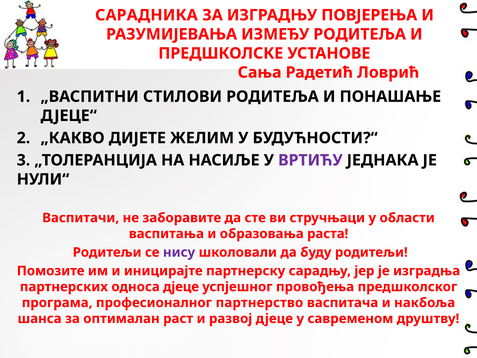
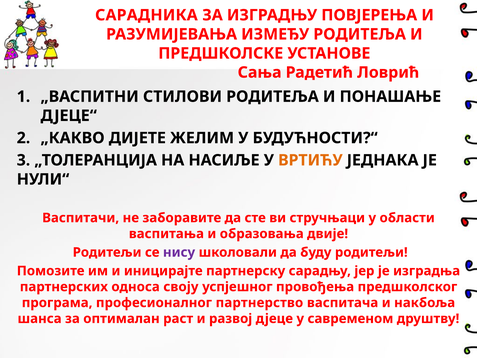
ВРТИЋУ colour: purple -> orange (310, 160)
раста: раста -> двије (328, 234)
односа дјеце: дјеце -> своју (181, 287)
